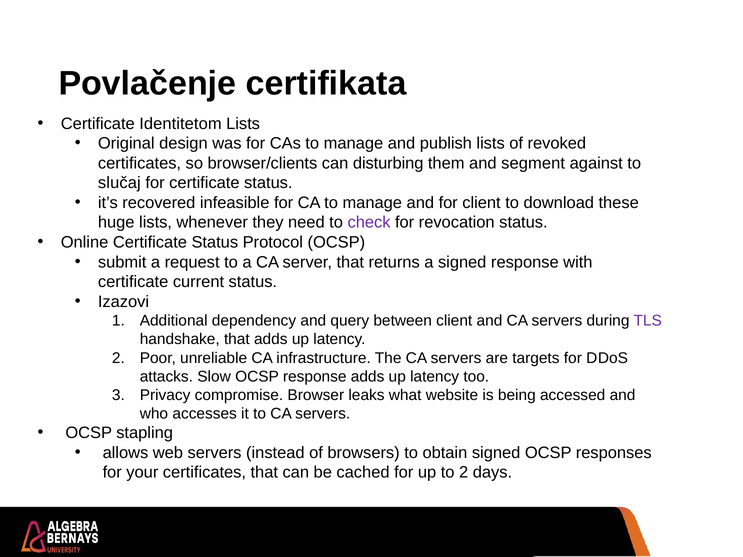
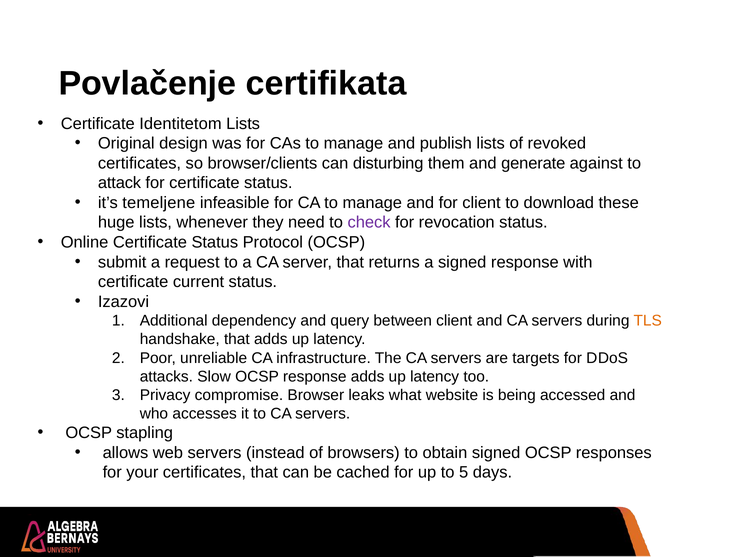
segment: segment -> generate (533, 163)
slučaj: slučaj -> attack (120, 183)
recovered: recovered -> temeljene (159, 203)
TLS colour: purple -> orange (648, 321)
to 2: 2 -> 5 (464, 473)
